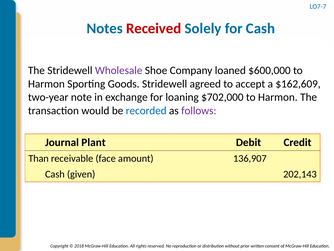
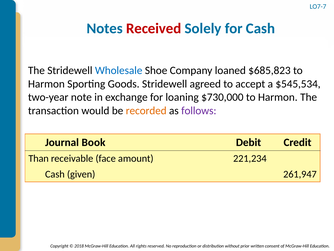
Wholesale colour: purple -> blue (119, 70)
$600,000: $600,000 -> $685,823 (269, 70)
$162,609: $162,609 -> $545,534 (298, 84)
$702,000: $702,000 -> $730,000 (222, 97)
recorded colour: blue -> orange (146, 110)
Plant: Plant -> Book (94, 142)
136,907: 136,907 -> 221,234 (250, 158)
202,143: 202,143 -> 261,947 (300, 174)
